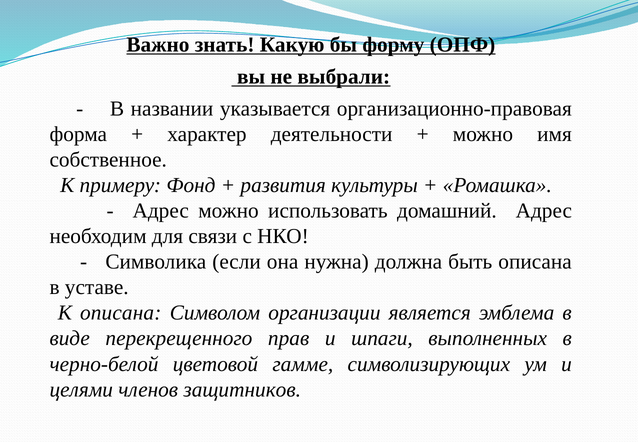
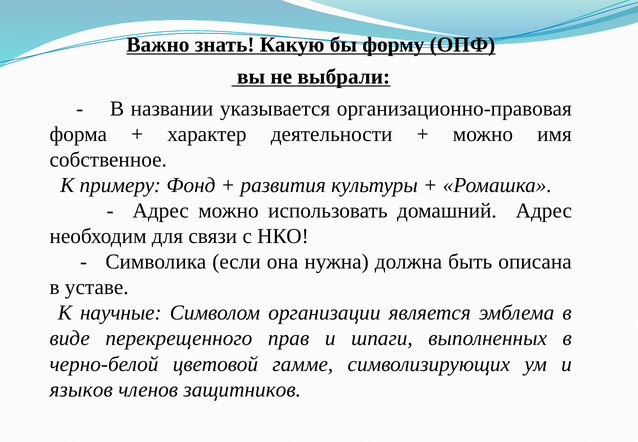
К описана: описана -> научные (121, 313)
целями: целями -> языков (81, 389)
